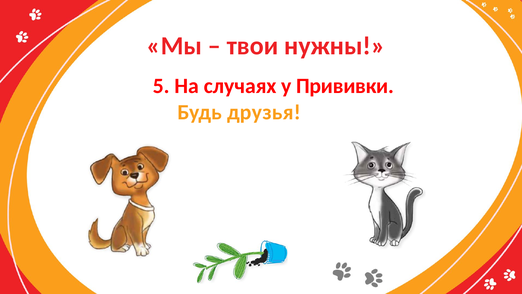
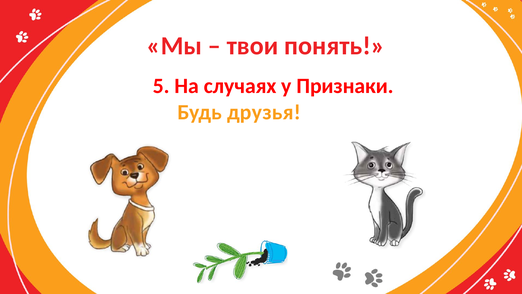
нужны: нужны -> понять (335, 46)
Прививки: Прививки -> Признаки (345, 86)
